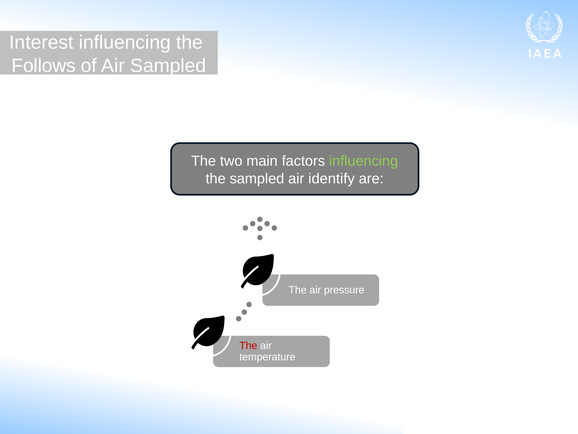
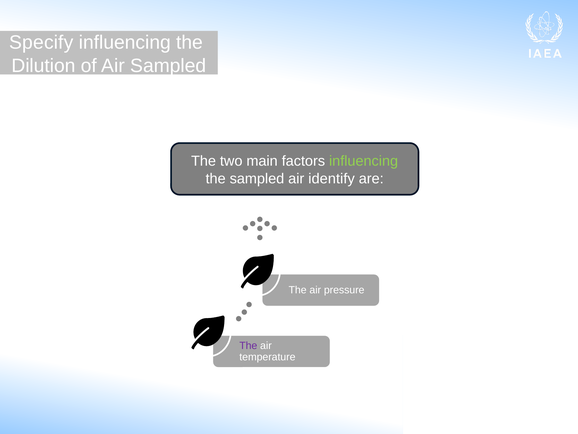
Interest: Interest -> Specify (41, 42)
Follows: Follows -> Dilution (44, 66)
The colour: red -> purple (248, 345)
